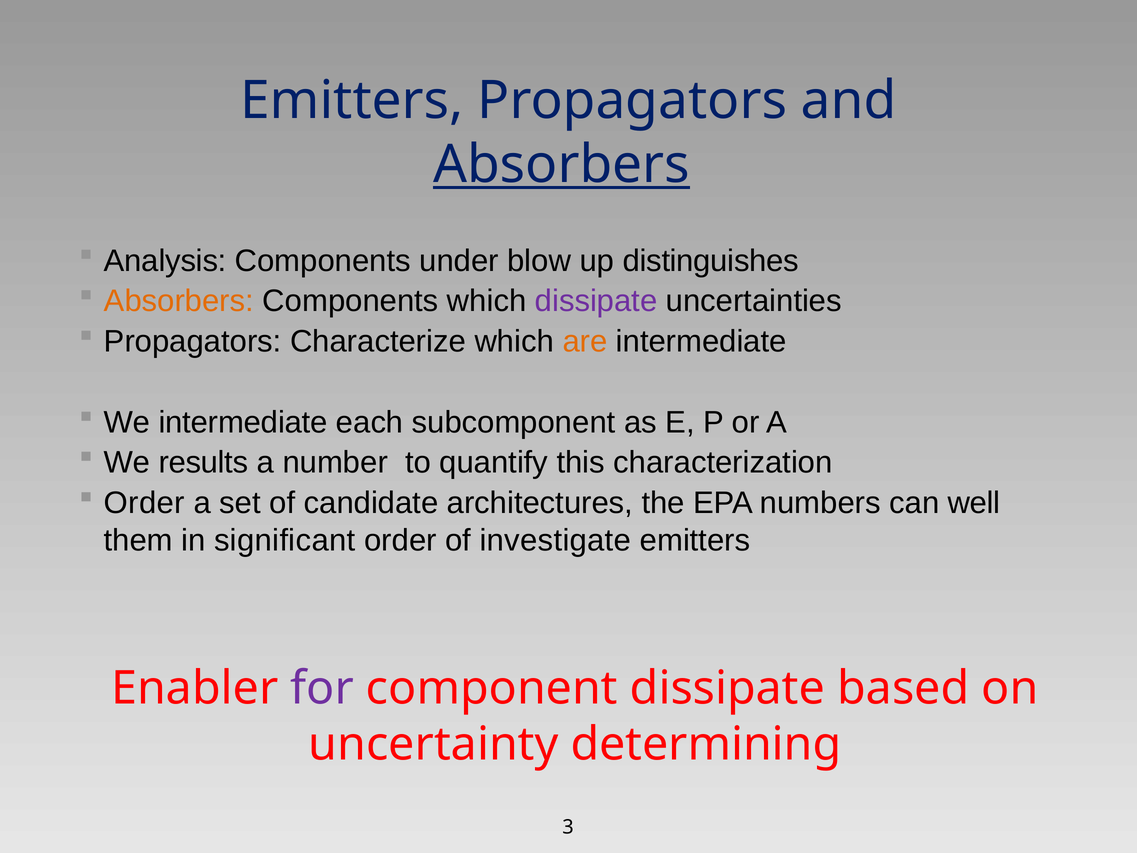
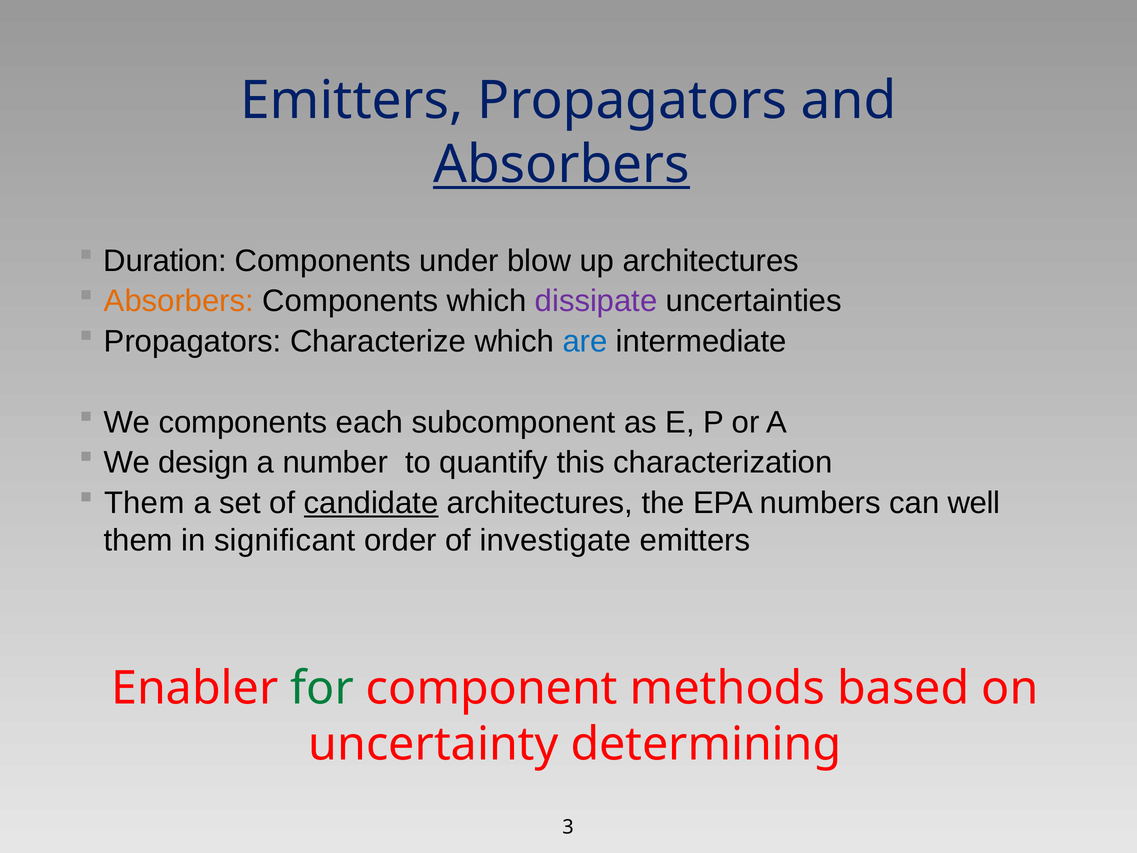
Analysis: Analysis -> Duration (165, 261)
up distinguishes: distinguishes -> architectures (711, 261)
are colour: orange -> blue (585, 341)
We intermediate: intermediate -> components (243, 422)
results: results -> design (203, 463)
Order: Order -> Them (144, 503)
candidate underline: none -> present (371, 503)
for colour: purple -> green (322, 688)
component dissipate: dissipate -> methods (727, 688)
